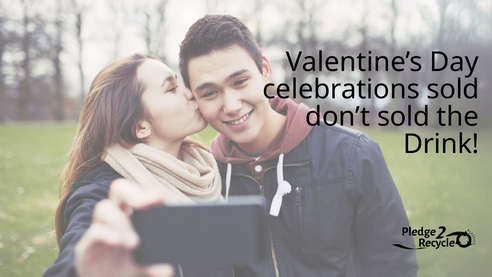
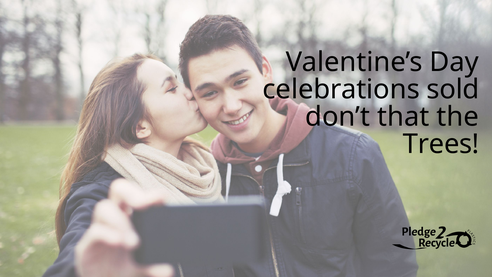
don’t sold: sold -> that (403, 117)
Drink: Drink -> Trees (441, 144)
